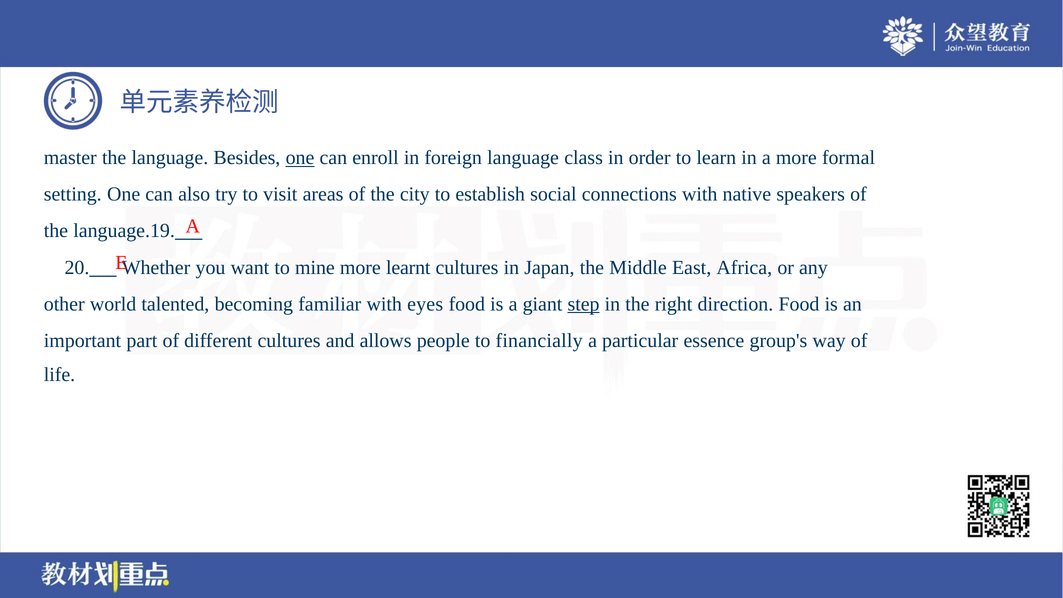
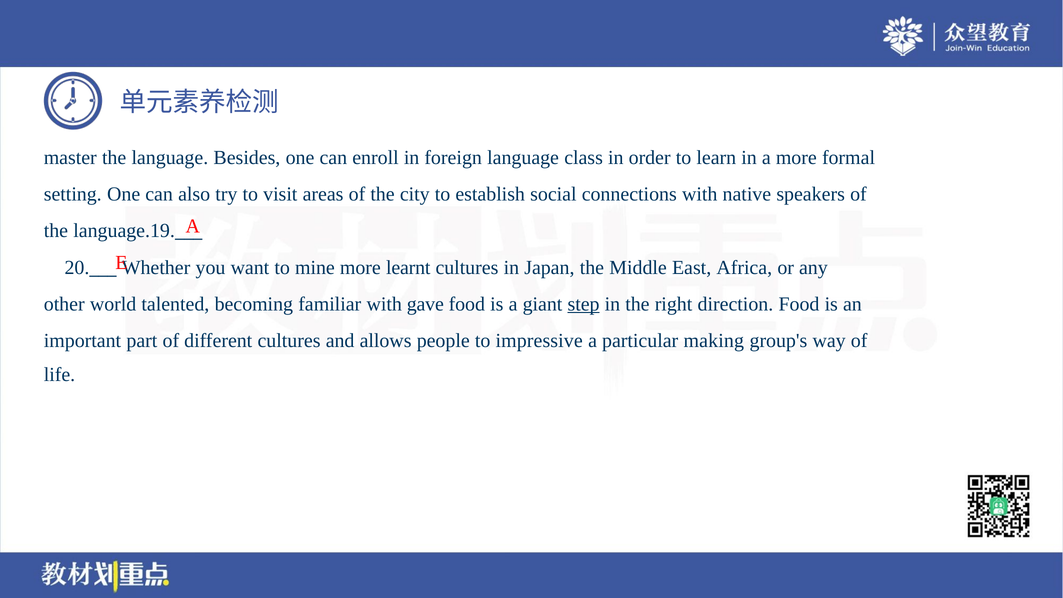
one underline: present -> none (300, 158)
eyes: eyes -> gave (425, 304)
financially: financially -> impressive (539, 340)
essence: essence -> making (714, 340)
